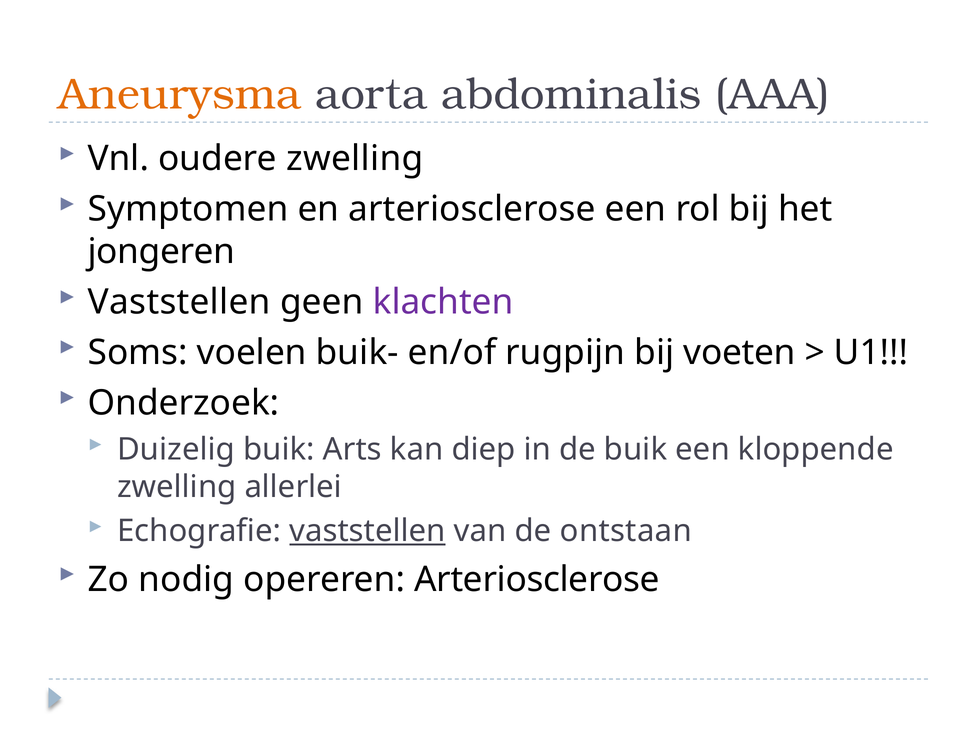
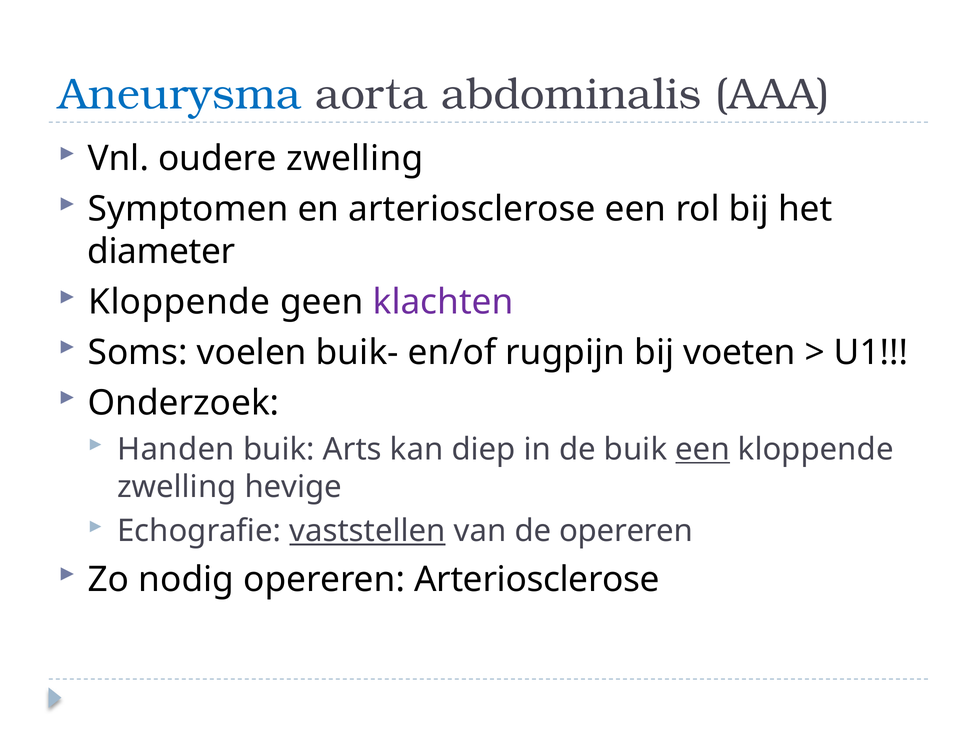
Aneurysma colour: orange -> blue (180, 94)
jongeren: jongeren -> diameter (161, 251)
Vaststellen: Vaststellen -> Kloppende (179, 302)
Duizelig: Duizelig -> Handen (176, 449)
een underline: none -> present (703, 449)
allerlei: allerlei -> hevige (293, 487)
de ontstaan: ontstaan -> opereren (626, 531)
